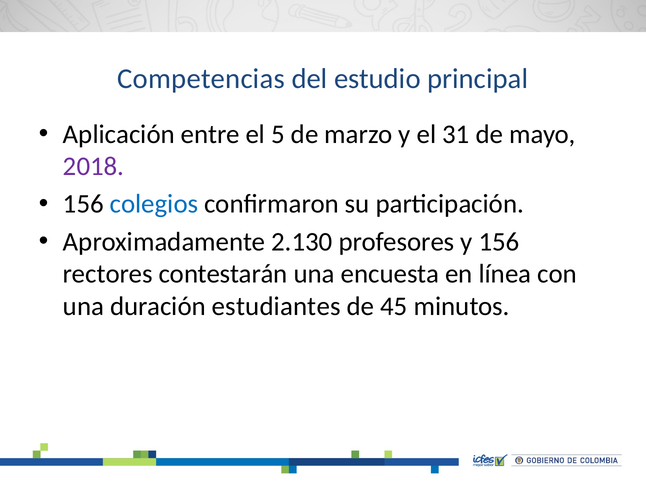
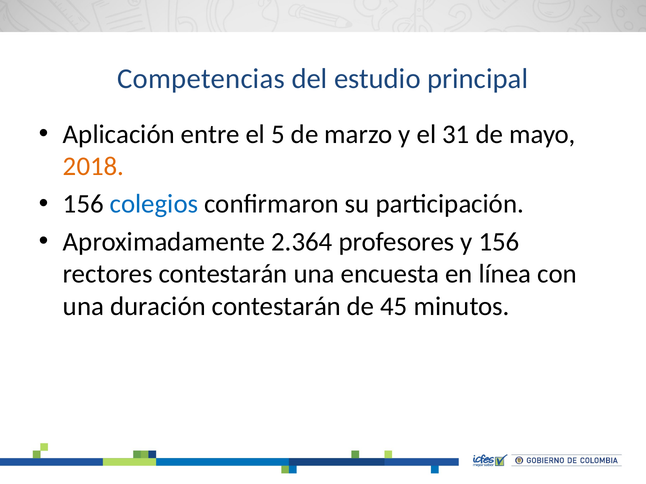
2018 colour: purple -> orange (94, 167)
2.130: 2.130 -> 2.364 (302, 242)
duración estudiantes: estudiantes -> contestarán (276, 307)
